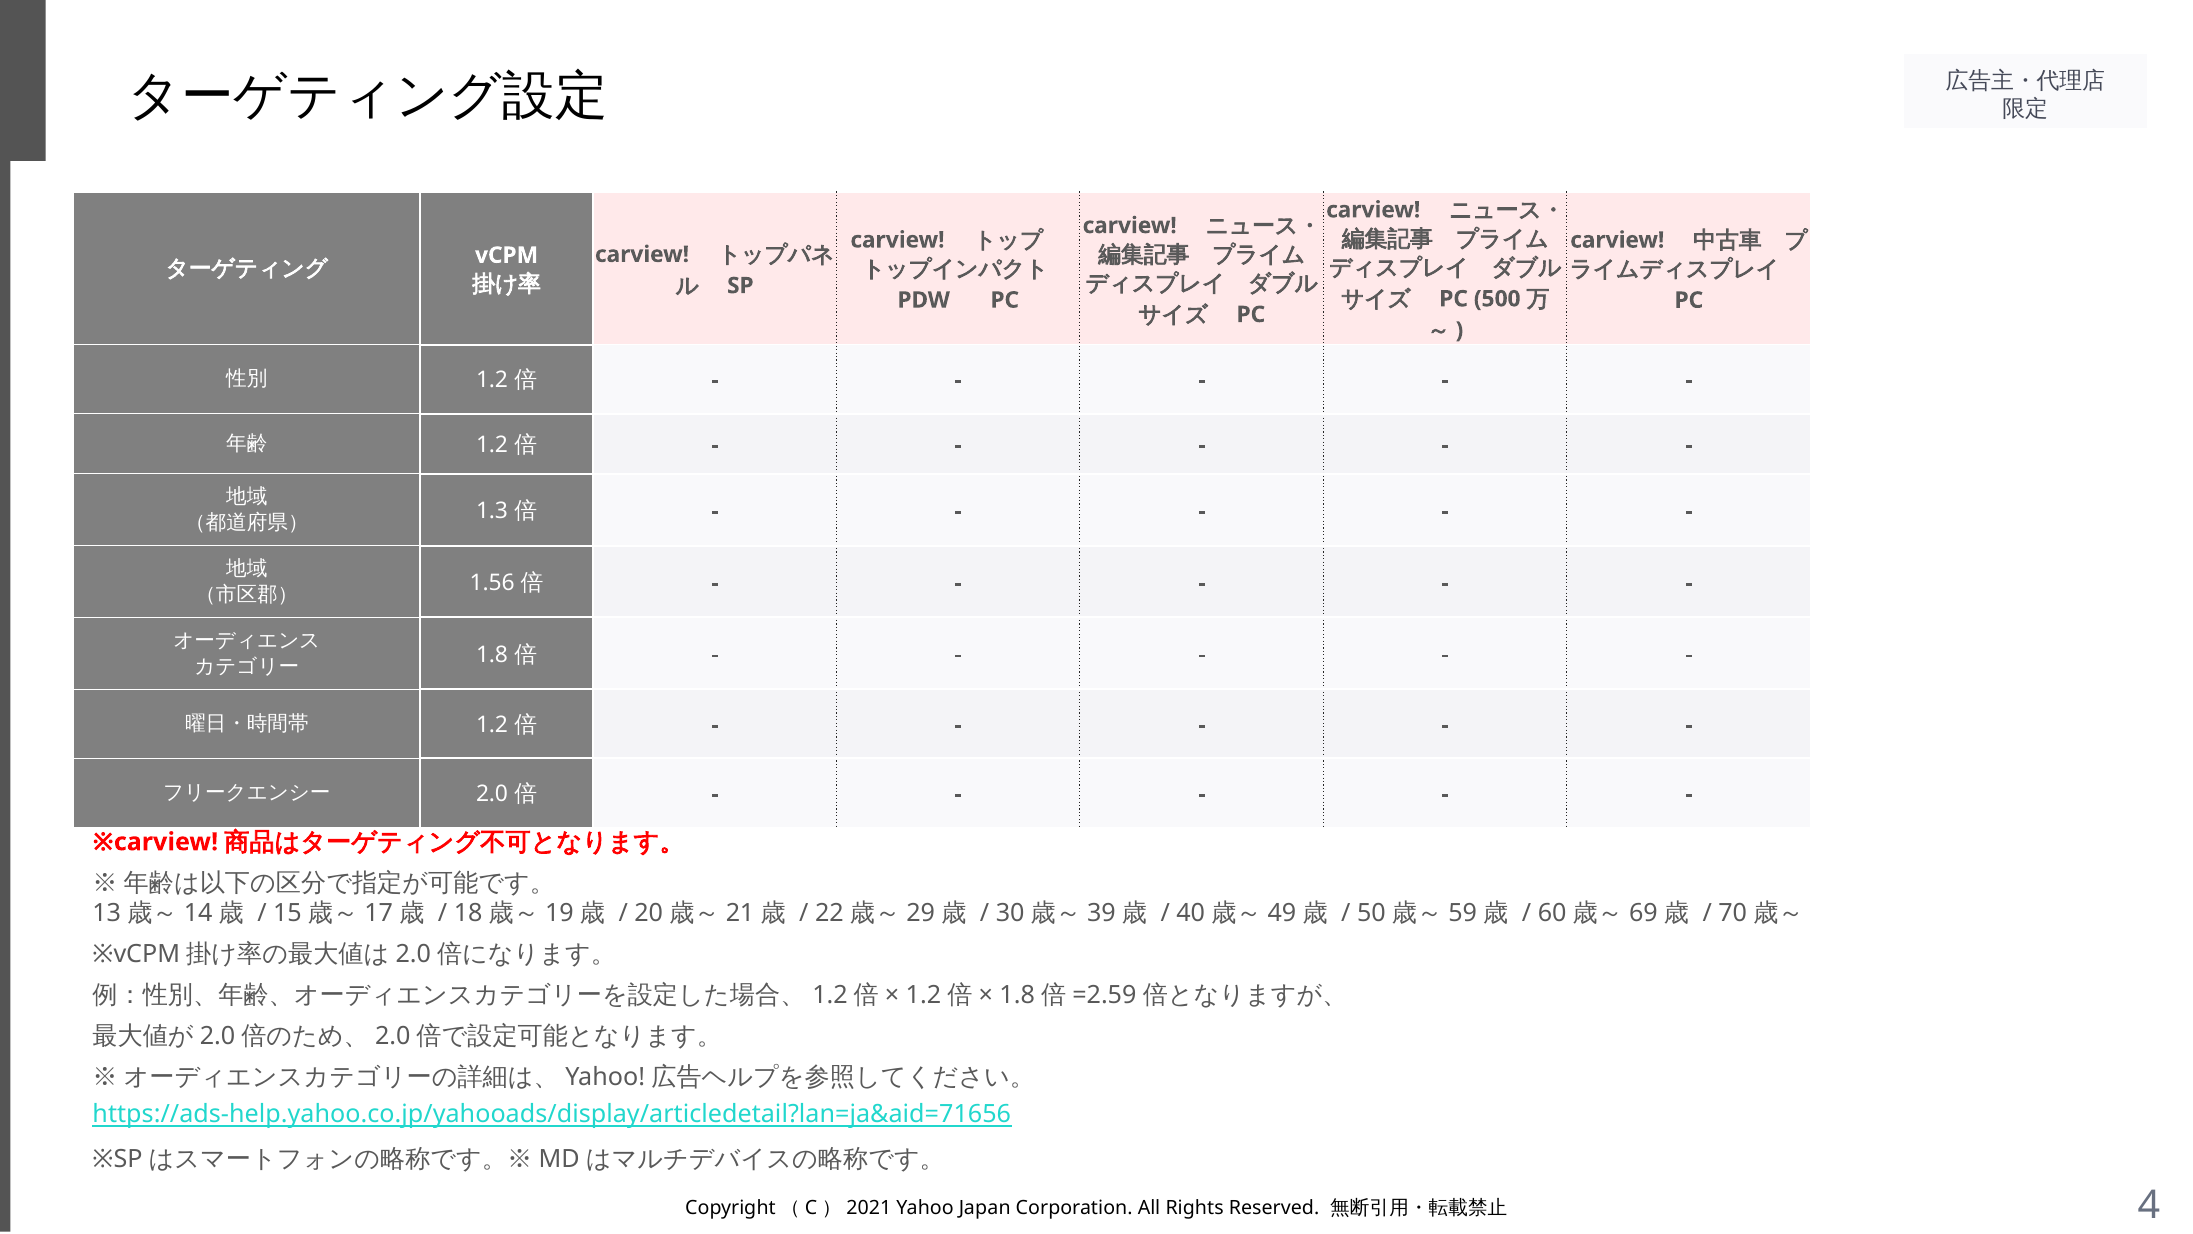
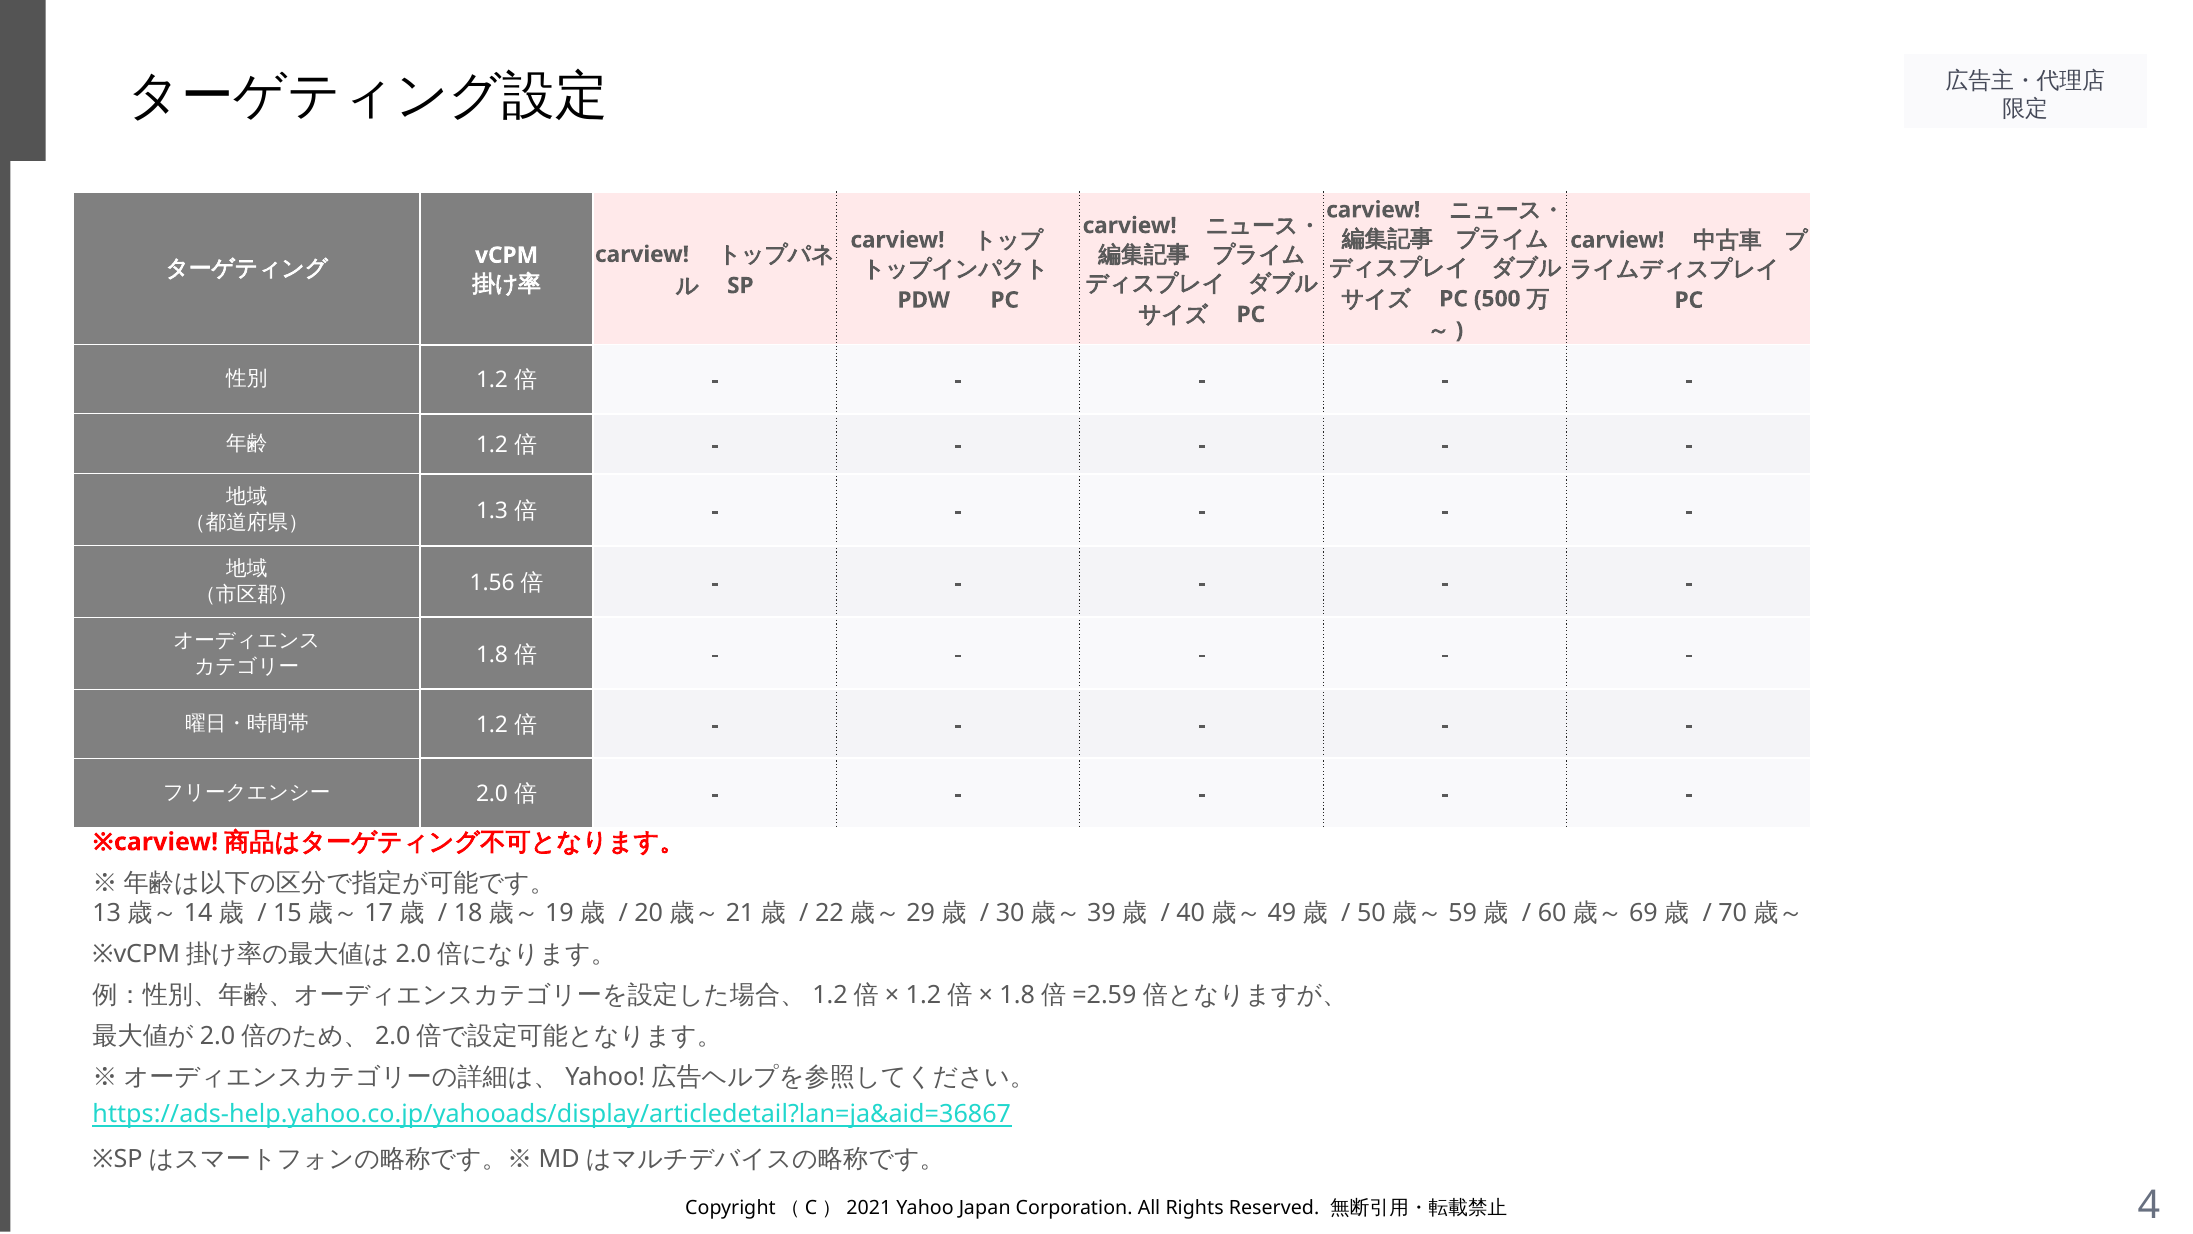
https://ads-help.yahoo.co.jp/yahooads/display/articledetail?lan=ja&aid=71656: https://ads-help.yahoo.co.jp/yahooads/display/articledetail?lan=ja&aid=71656 -> https://ads-help.yahoo.co.jp/yahooads/display/articledetail?lan=ja&aid=36867 (552, 1114)
